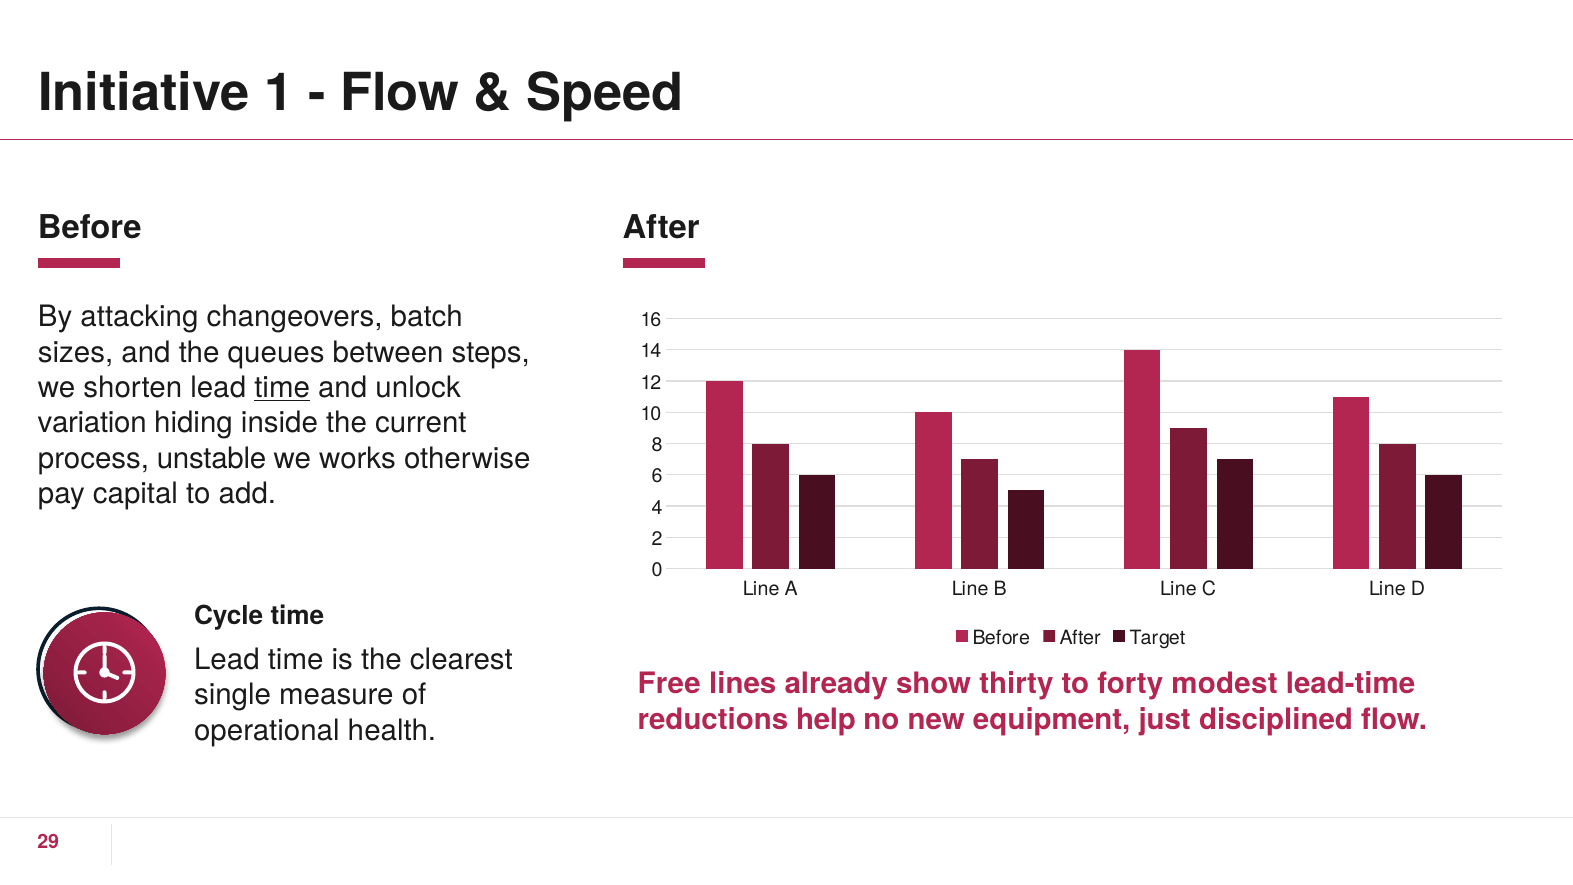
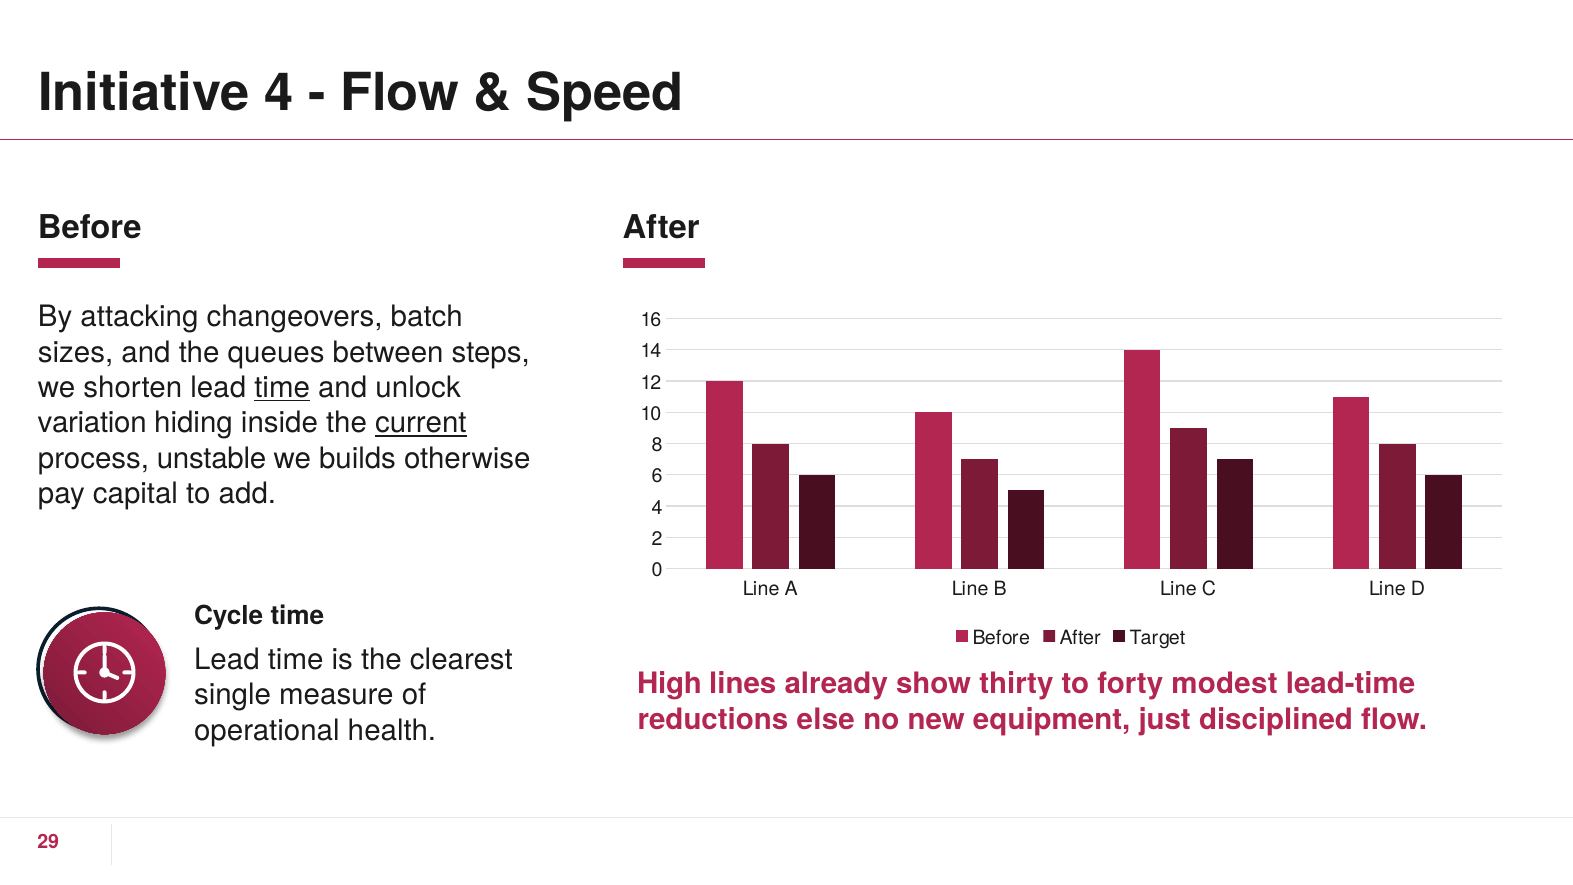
Initiative 1: 1 -> 4 (279, 93)
current underline: none -> present (421, 423)
works: works -> builds (358, 458)
Free: Free -> High (669, 684)
help: help -> else (826, 719)
